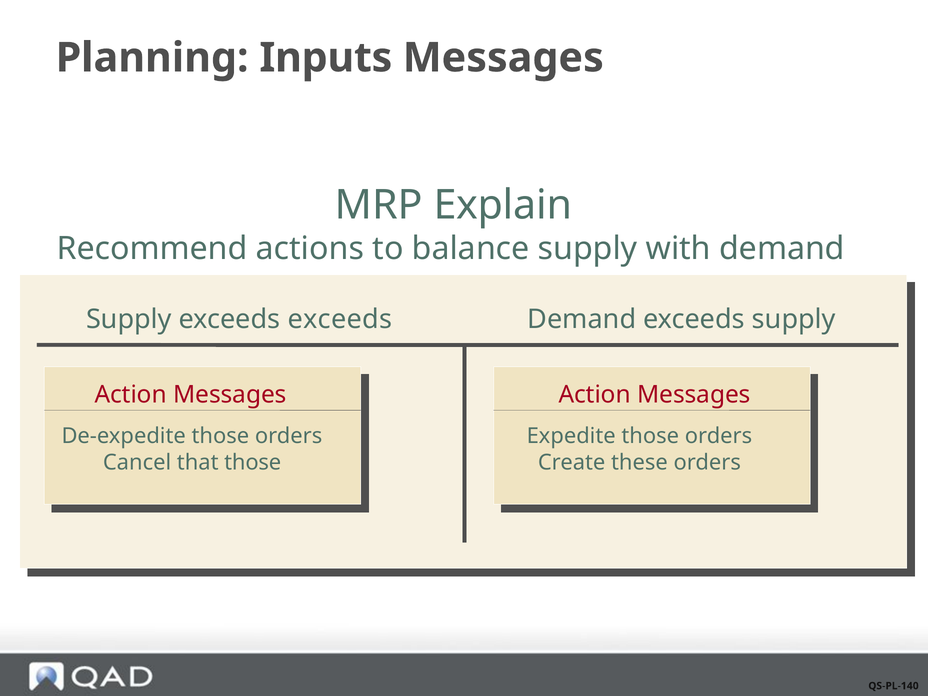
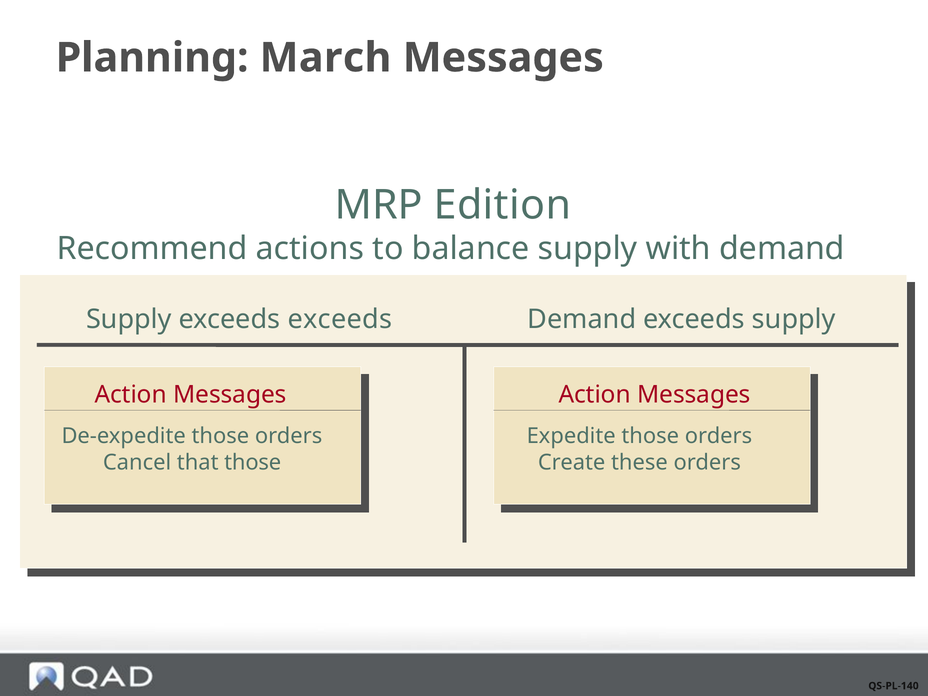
Inputs: Inputs -> March (325, 58)
Explain: Explain -> Edition (503, 205)
